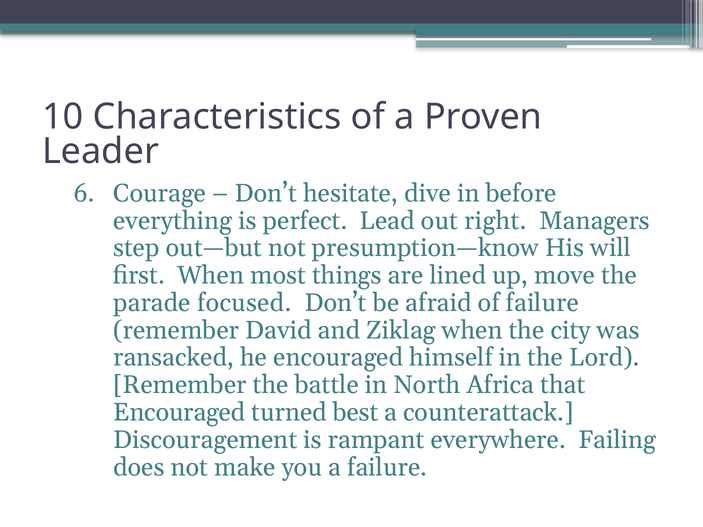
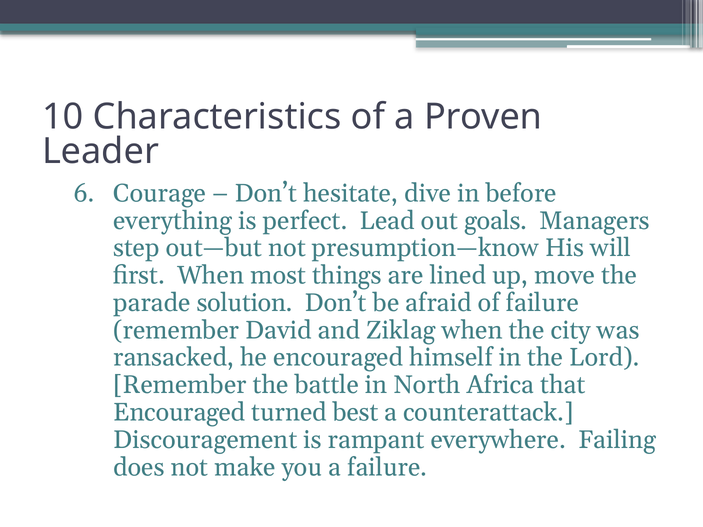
right: right -> goals (496, 221)
focused: focused -> solution (245, 303)
